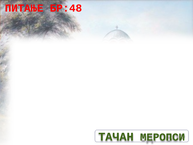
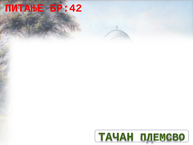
БР:48: БР:48 -> БР:42 (66, 8)
МЕРОПСИ: МЕРОПСИ -> ПЛЕМСВО (163, 137)
